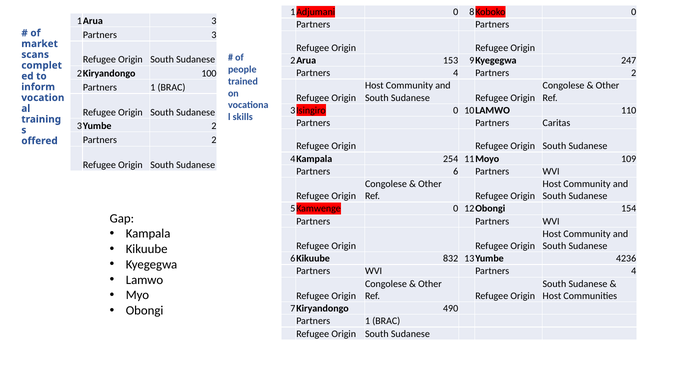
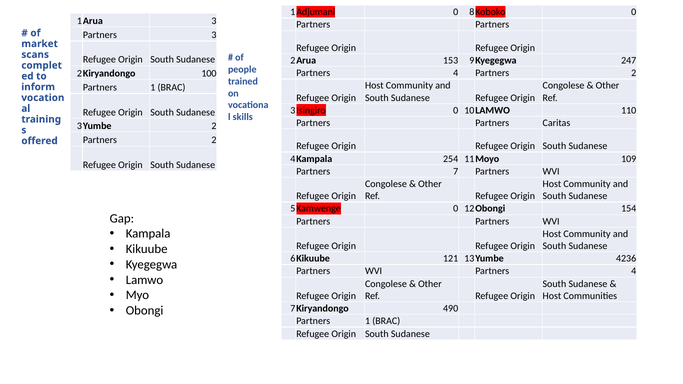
6: 6 -> 7 (456, 171)
832: 832 -> 121 (451, 259)
